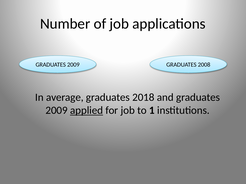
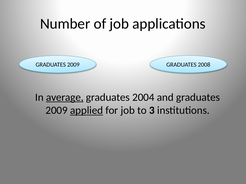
average underline: none -> present (65, 98)
2018: 2018 -> 2004 (143, 98)
1: 1 -> 3 (152, 111)
